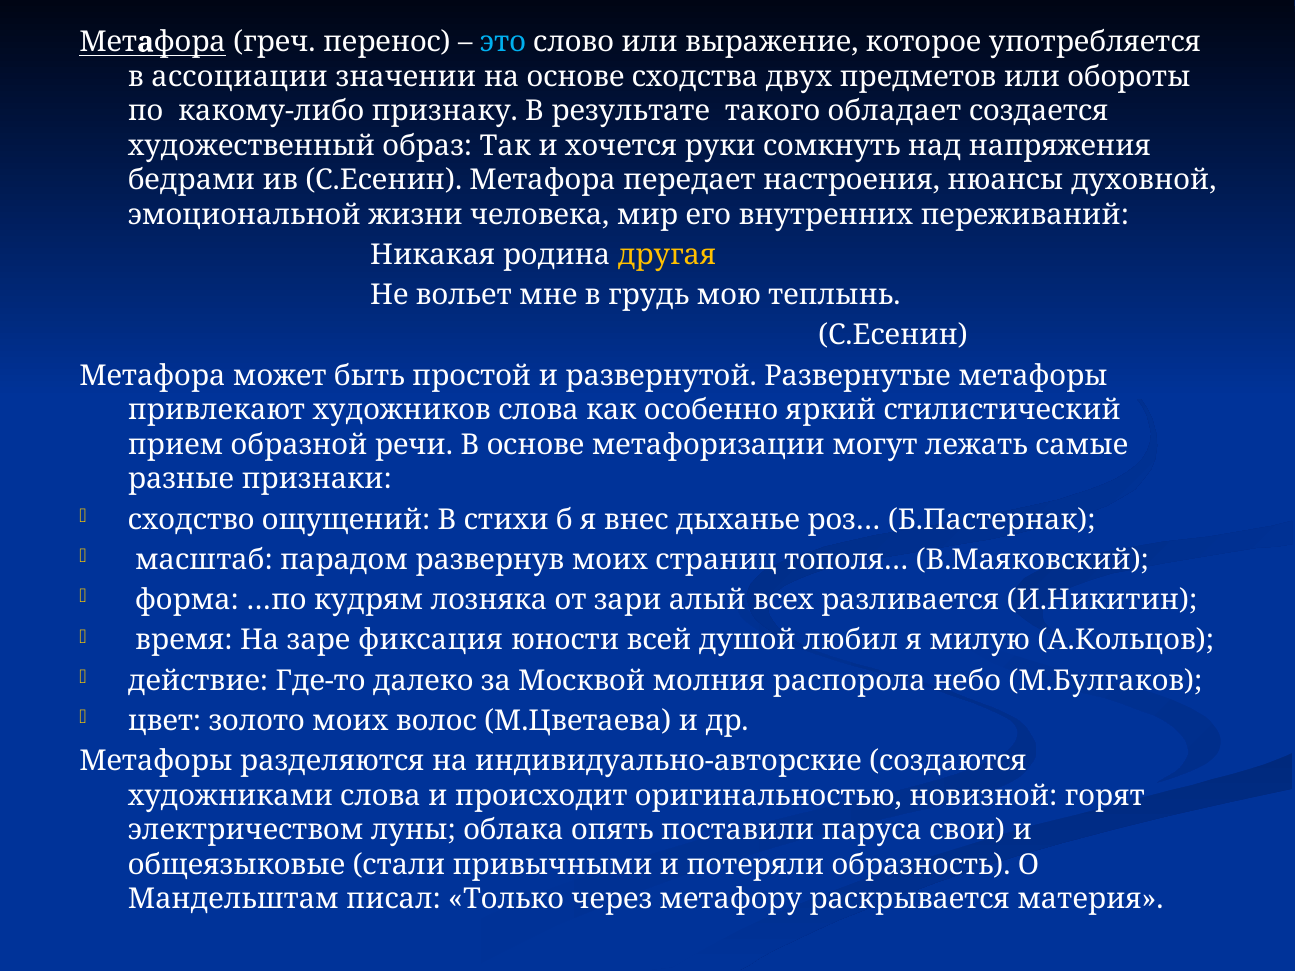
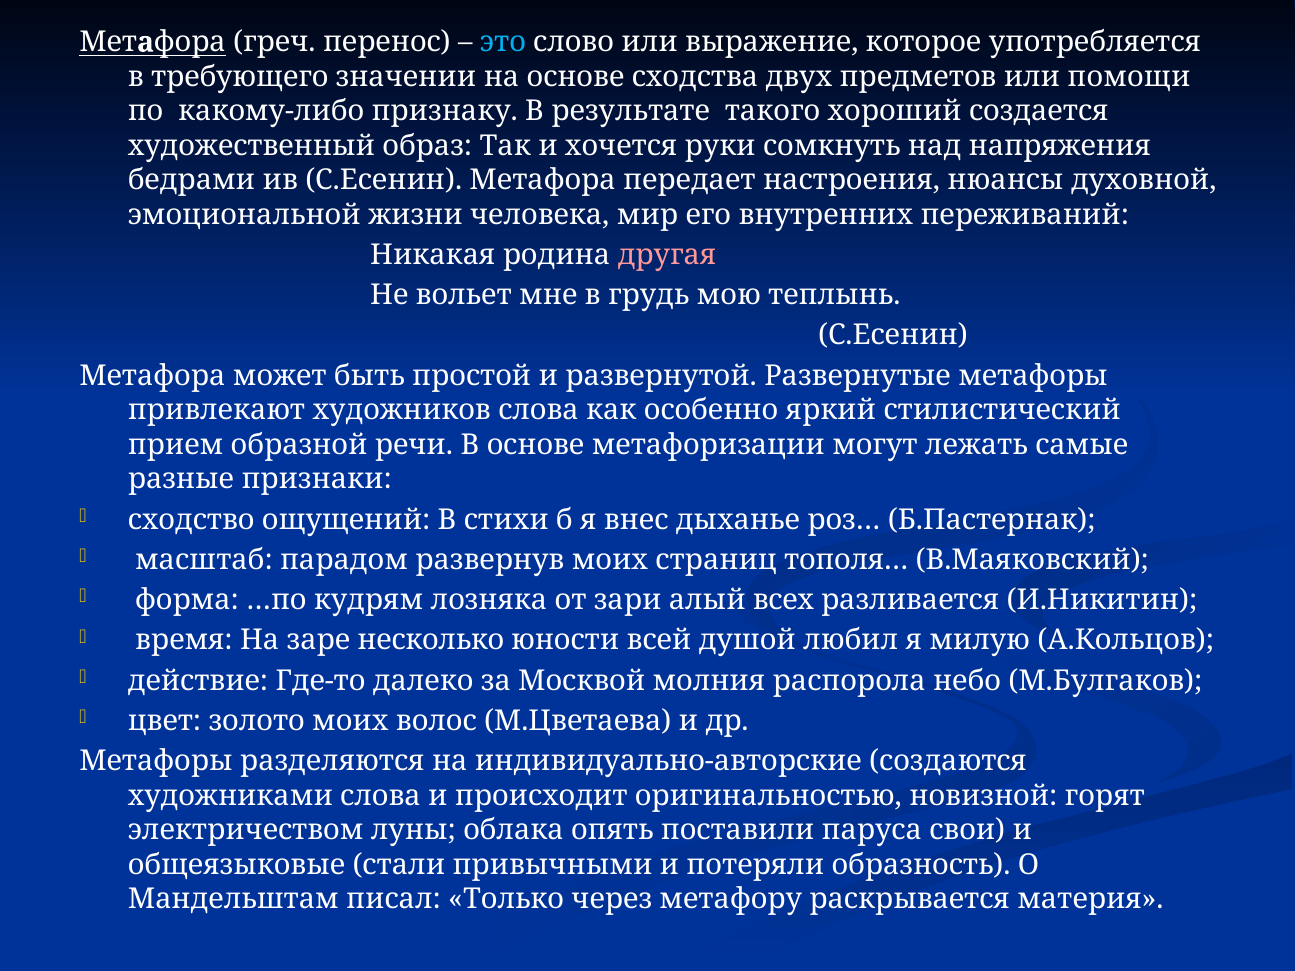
ассоциации: ассоциации -> требующего (240, 77)
обороты: обороты -> помощи (1129, 77)
обладает: обладает -> хороший (895, 111)
другая colour: yellow -> pink (667, 255)
фиксация: фиксация -> несколько (431, 641)
